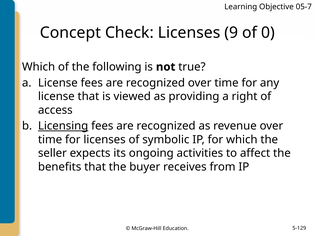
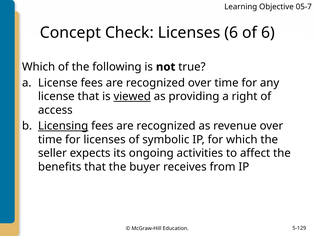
Licenses 9: 9 -> 6 (231, 33)
of 0: 0 -> 6 (268, 33)
viewed underline: none -> present (132, 97)
